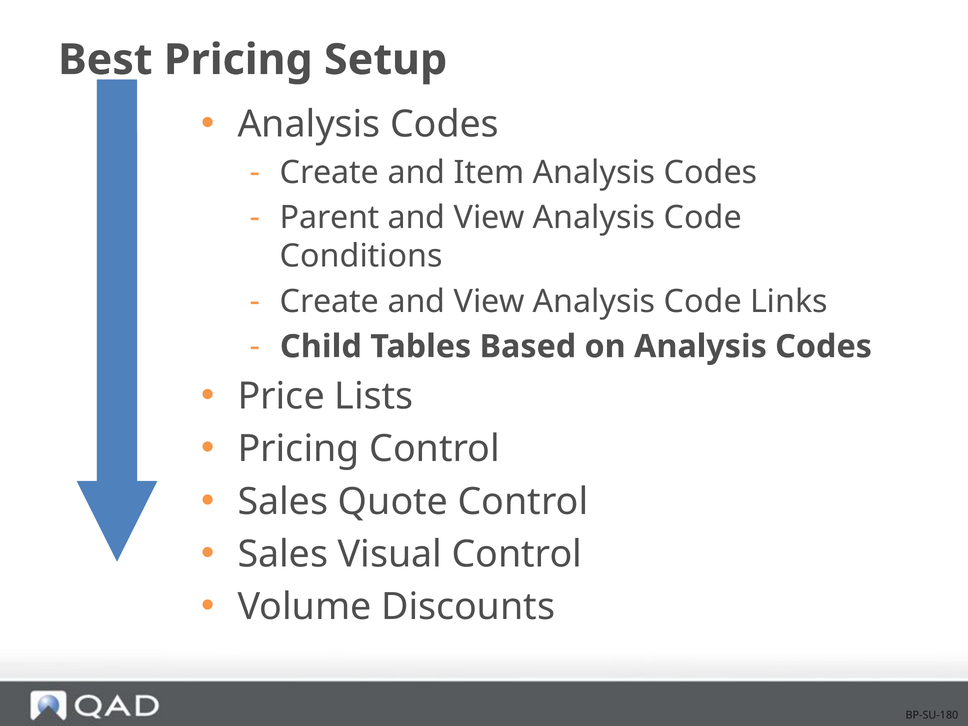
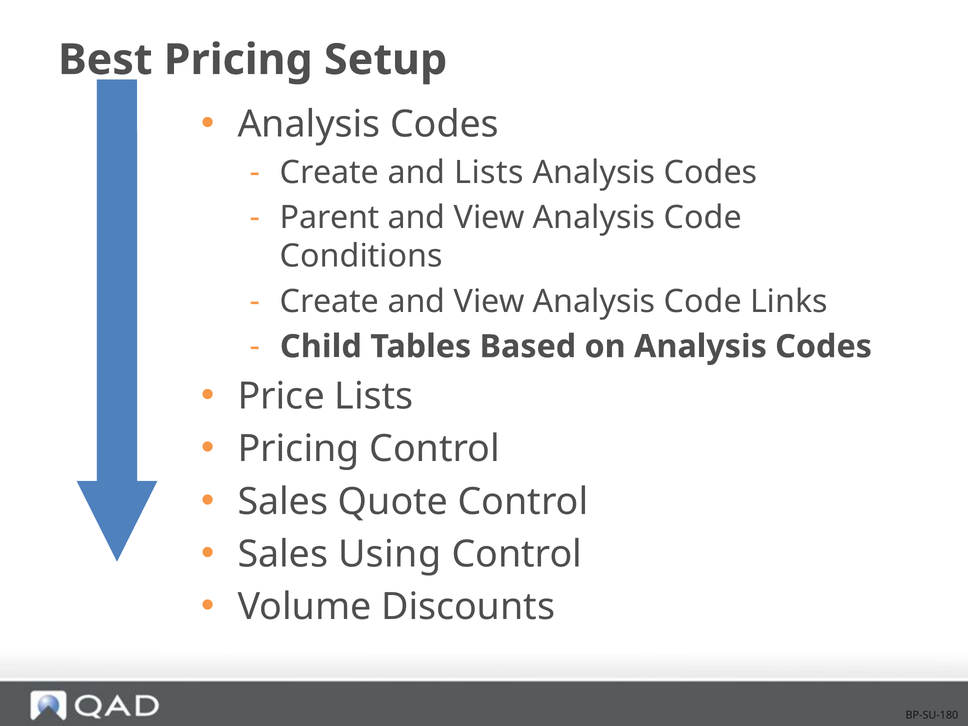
and Item: Item -> Lists (489, 172)
Visual: Visual -> Using (390, 554)
